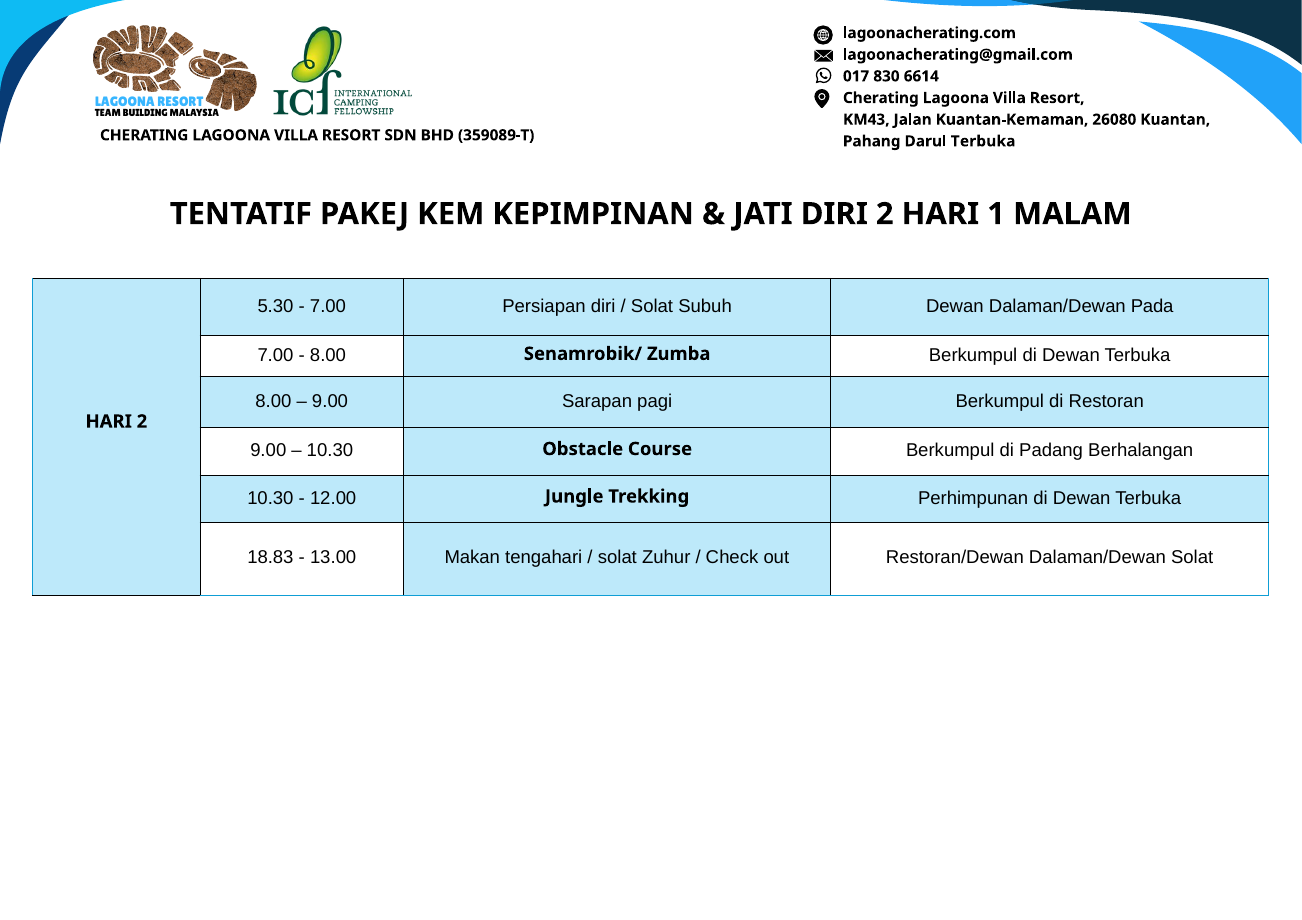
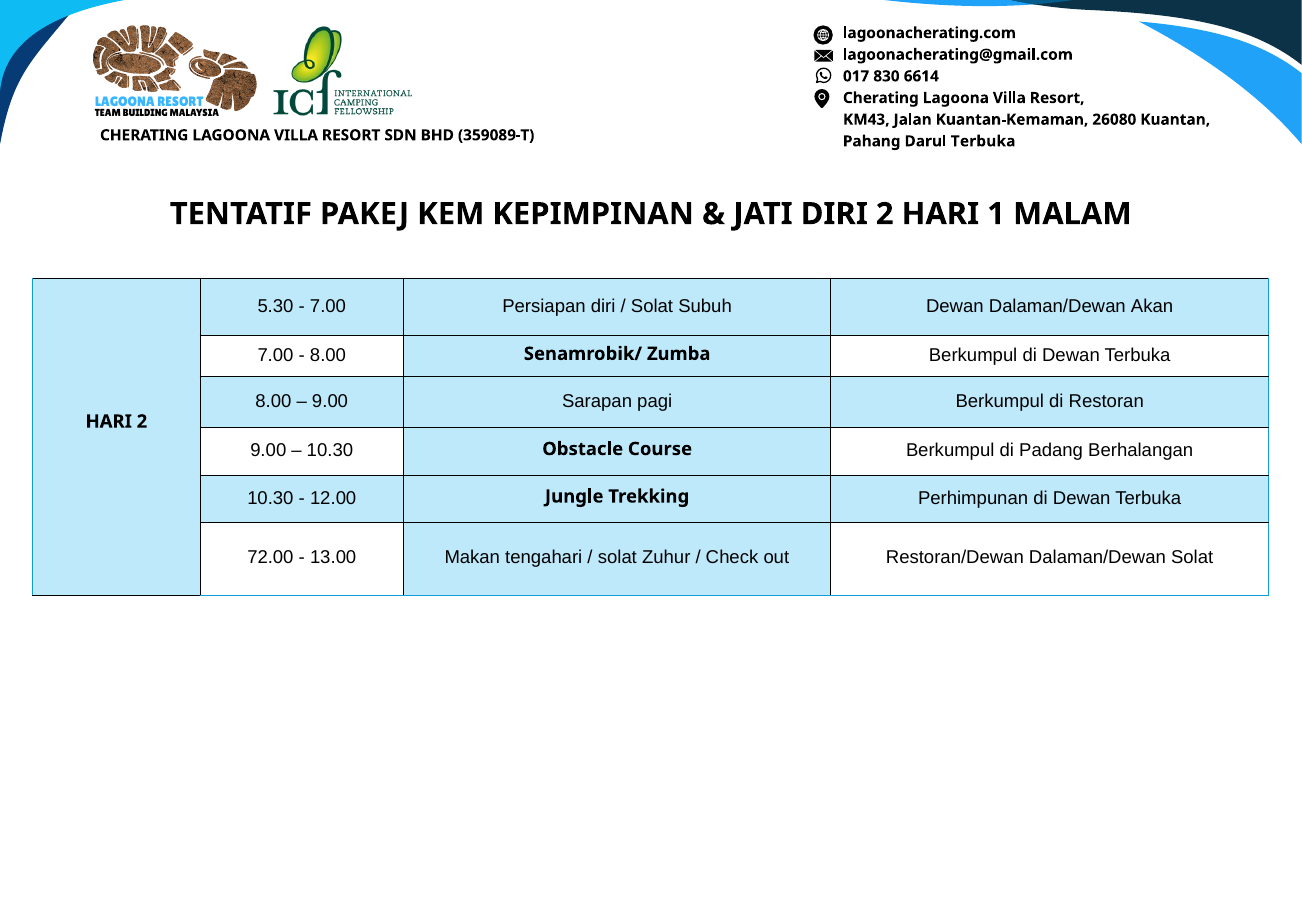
Pada: Pada -> Akan (1152, 306)
18.83: 18.83 -> 72.00 (270, 558)
